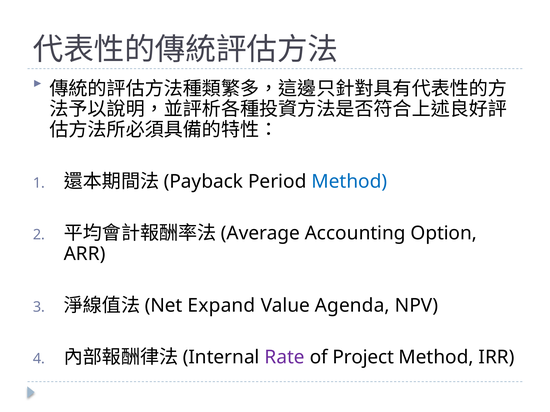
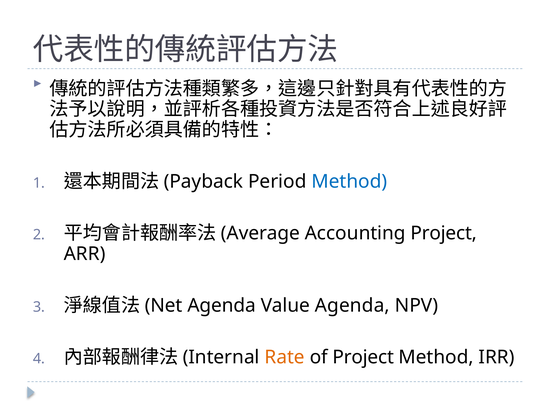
Accounting Option: Option -> Project (444, 234)
Expand: Expand -> Agenda (222, 306)
Rate colour: purple -> orange (285, 358)
